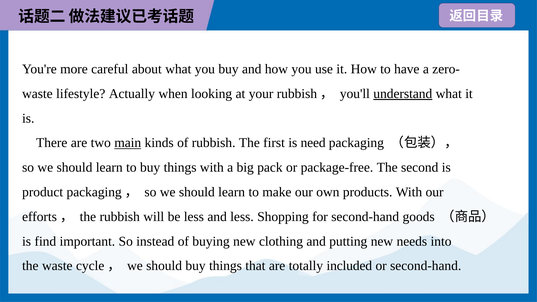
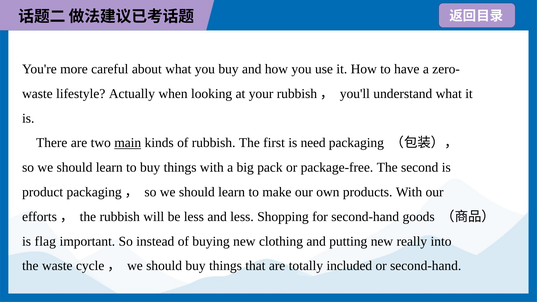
understand underline: present -> none (403, 94)
find: find -> flag (45, 241)
needs: needs -> really (412, 241)
